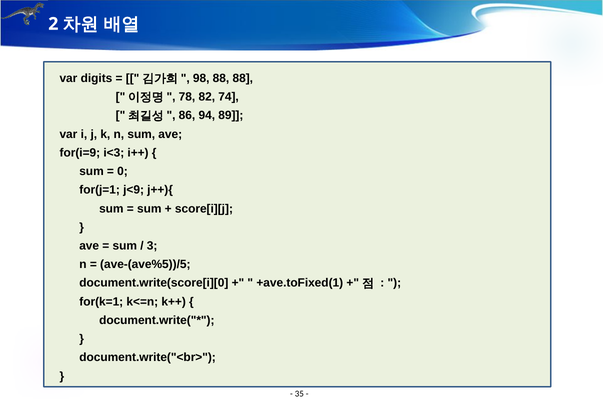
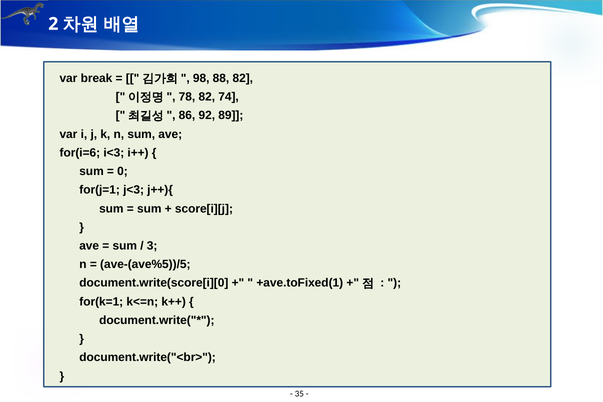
digits: digits -> break (96, 78)
88 88: 88 -> 82 (243, 78)
94: 94 -> 92 (207, 116)
for(i=9: for(i=9 -> for(i=6 (80, 153)
j<9: j<9 -> j<3 (134, 190)
